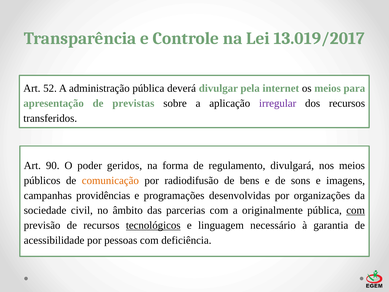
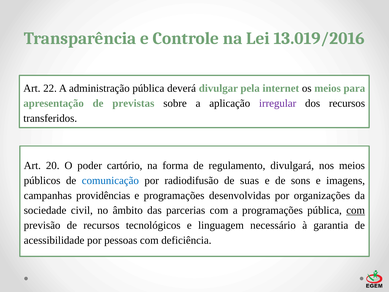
13.019/2017: 13.019/2017 -> 13.019/2016 (319, 38)
52: 52 -> 22 (50, 88)
90: 90 -> 20 (53, 165)
geridos: geridos -> cartório (125, 165)
comunicação colour: orange -> blue (110, 180)
bens: bens -> suas (250, 180)
a originalmente: originalmente -> programações (272, 210)
tecnológicos underline: present -> none (153, 225)
